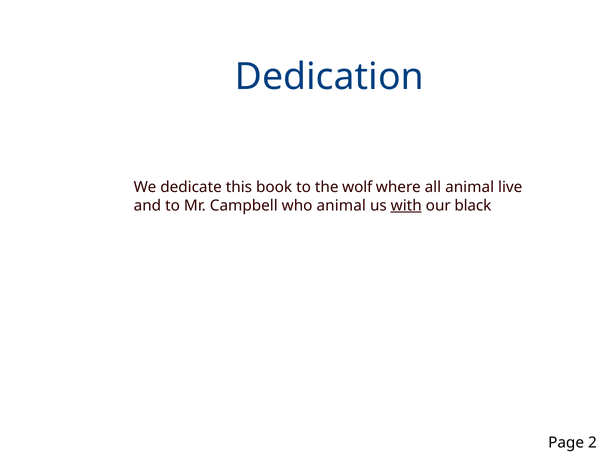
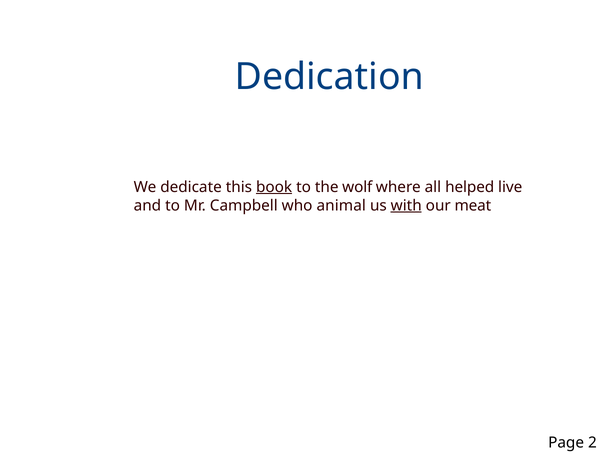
book underline: none -> present (274, 187)
all animal: animal -> helped (470, 187)
black: black -> meat (473, 205)
